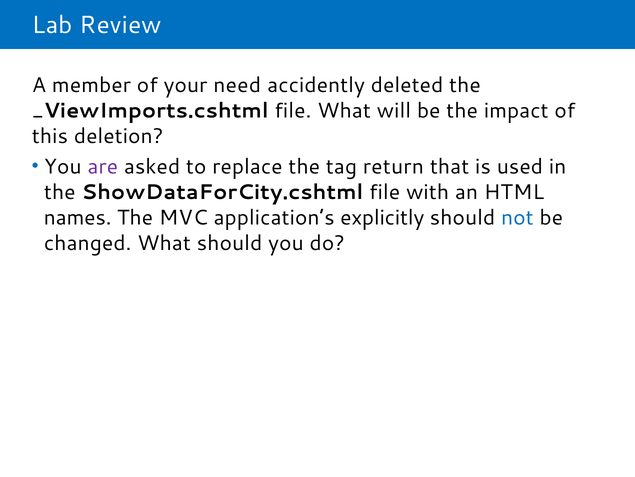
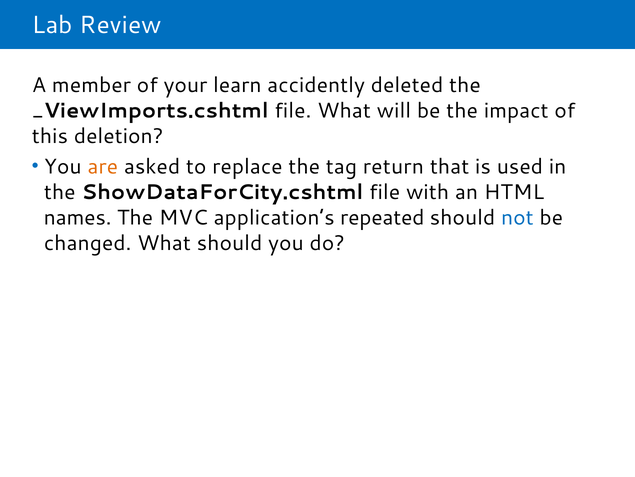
need: need -> learn (237, 85)
are colour: purple -> orange (103, 167)
explicitly: explicitly -> repeated (382, 217)
